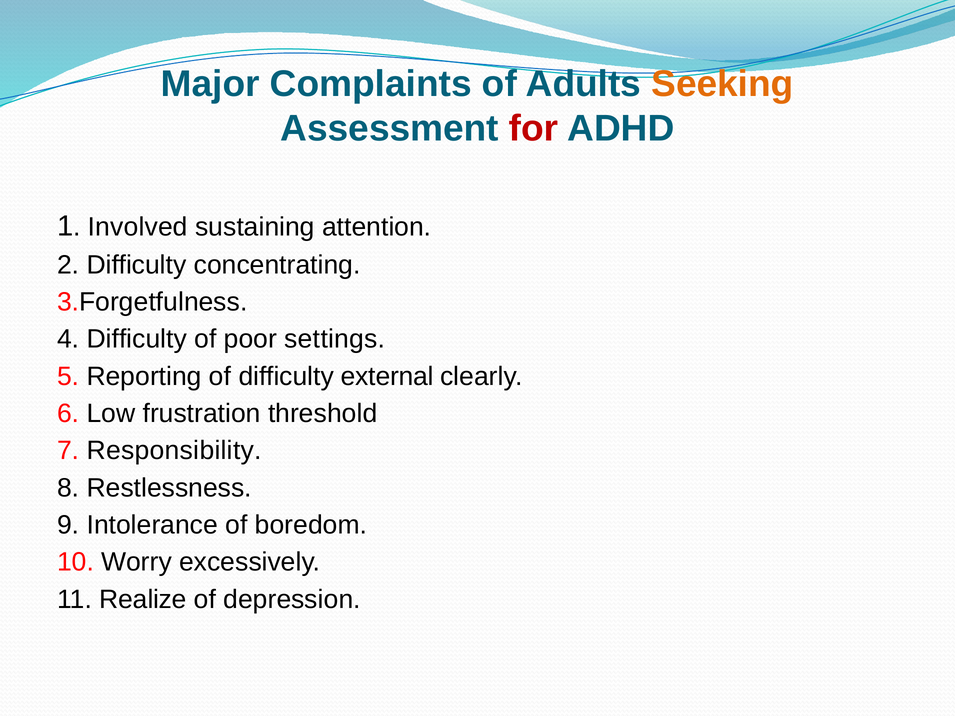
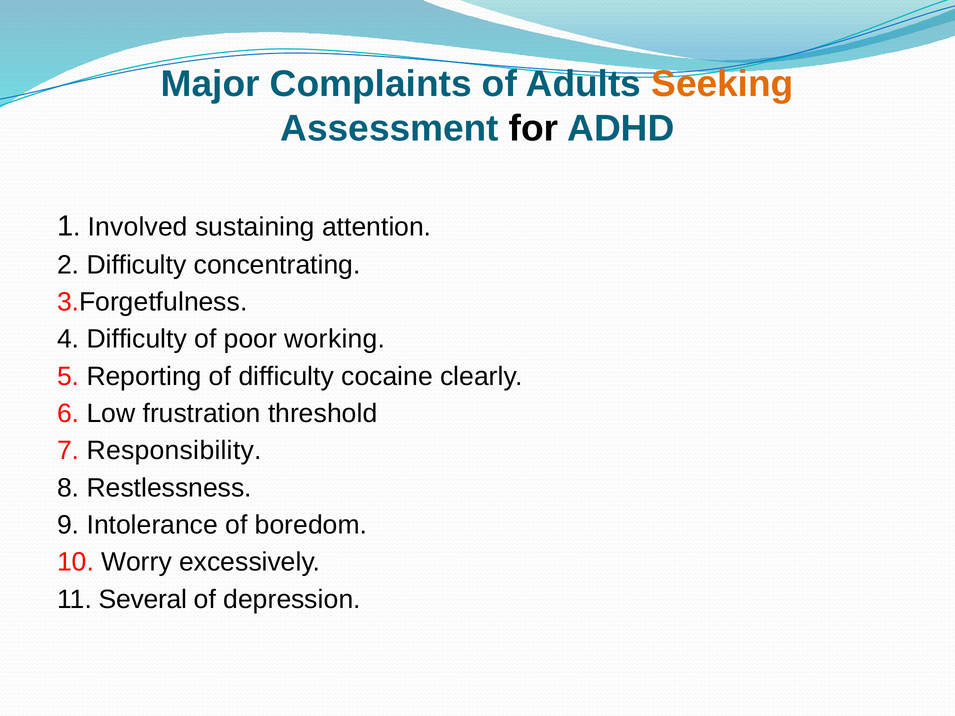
for colour: red -> black (534, 129)
settings: settings -> working (335, 339)
external: external -> cocaine (387, 376)
Realize: Realize -> Several (143, 600)
